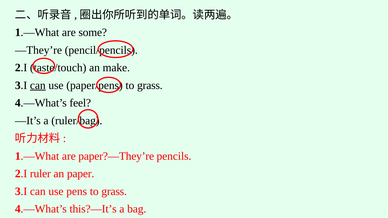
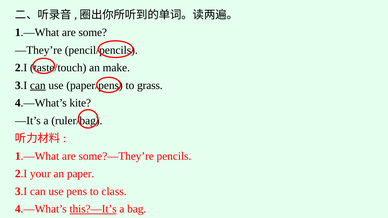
feel: feel -> kite (80, 103)
paper?—They’re: paper?—They’re -> some?—They’re (116, 156)
ruler: ruler -> your (40, 174)
pens to grass: grass -> class (114, 192)
this?—It’s underline: none -> present (93, 209)
